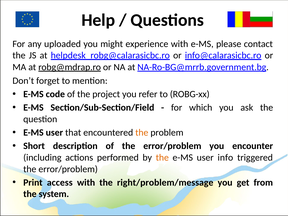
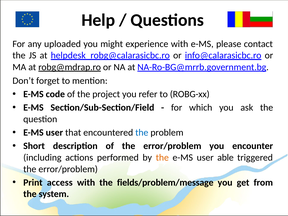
the colour: orange -> blue (142, 133)
info: info -> able (225, 158)
right/problem/message: right/problem/message -> fields/problem/message (165, 182)
